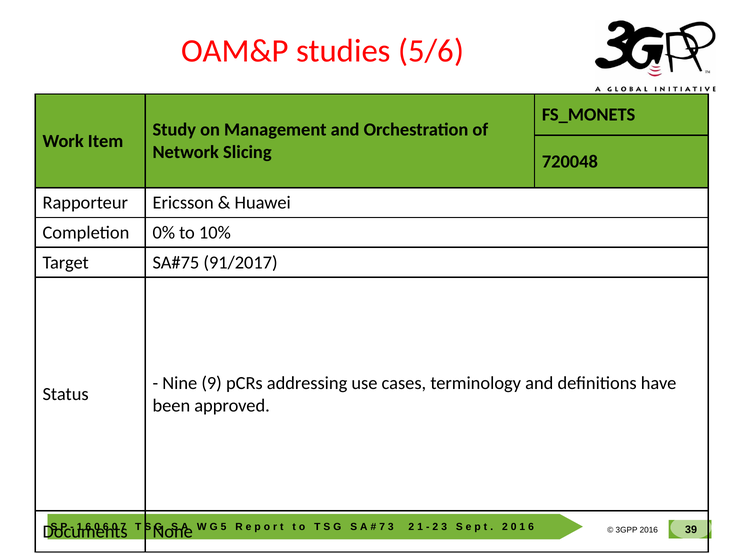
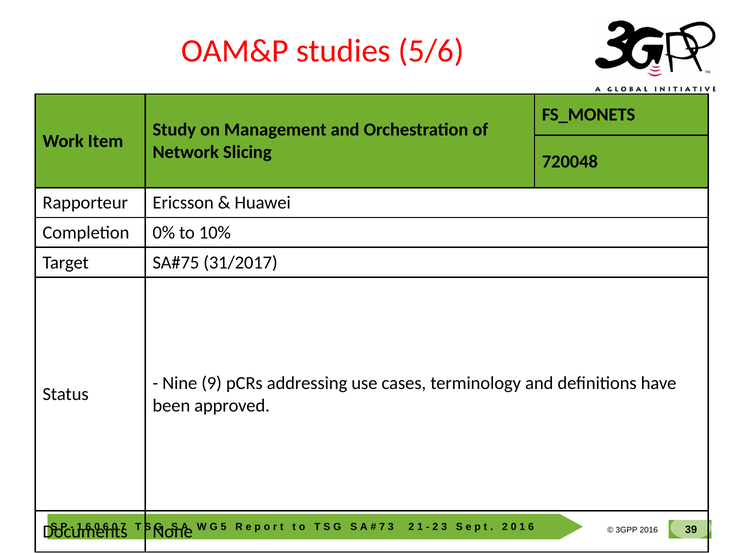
91/2017: 91/2017 -> 31/2017 (241, 262)
